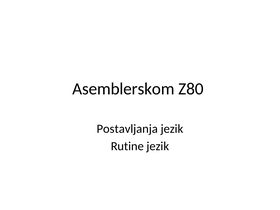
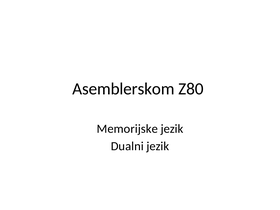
Postavljanja: Postavljanja -> Memorijske (127, 129)
Rutine: Rutine -> Dualni (127, 146)
